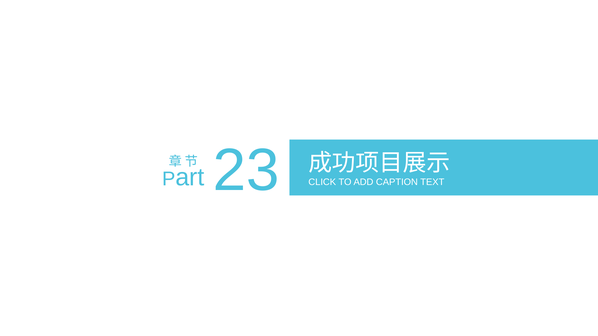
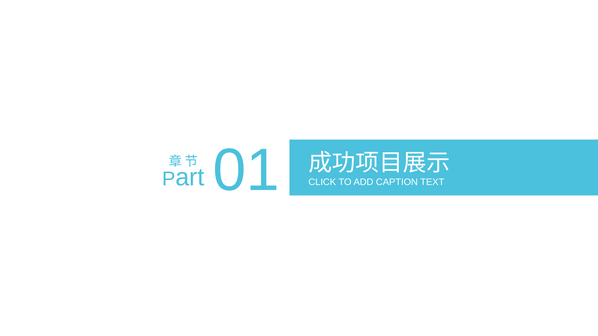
23: 23 -> 01 (246, 171)
